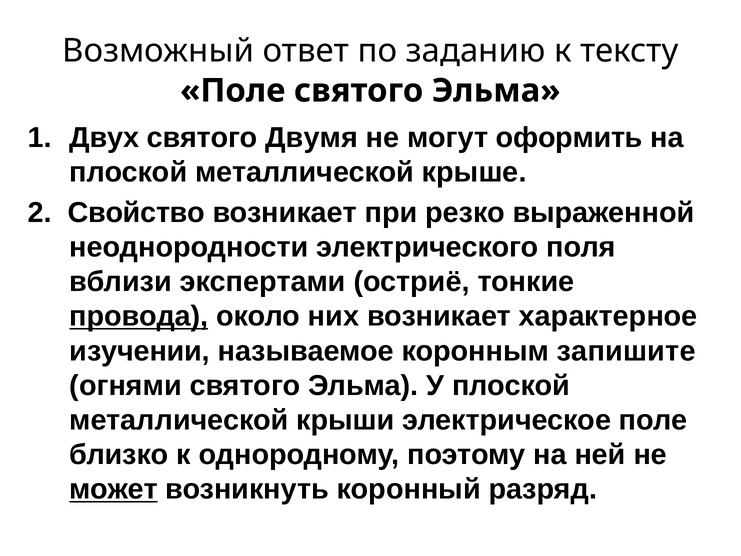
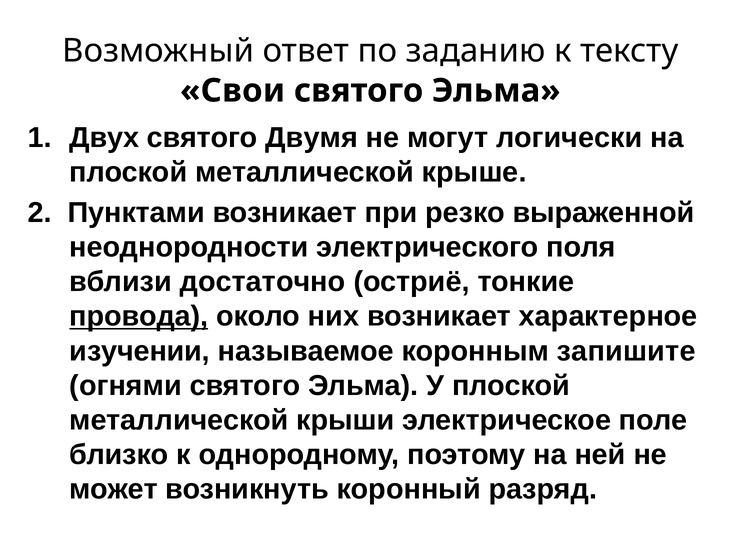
Поле: Поле -> Свои (233, 91)
оформить: оформить -> логически (569, 137)
Свойство: Свойство -> Пунктами (136, 212)
экспертами: экспертами -> достаточно (263, 282)
может underline: present -> none (114, 489)
